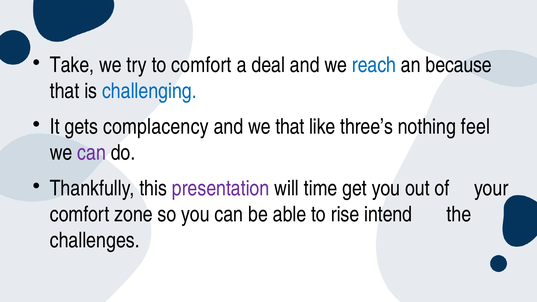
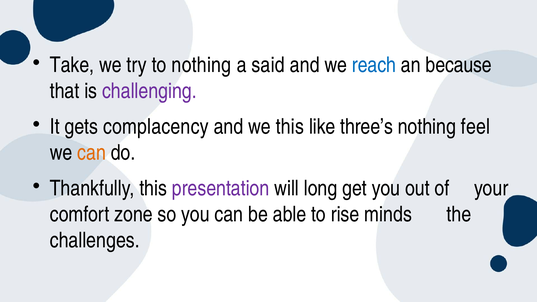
to comfort: comfort -> nothing (201, 65)
deal: deal -> said (268, 65)
challenging colour: blue -> purple (149, 91)
we that: that -> this (290, 127)
can colour: purple -> orange (92, 153)
time: time -> long (321, 188)
intend: intend -> minds (388, 214)
